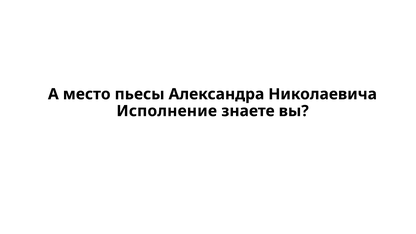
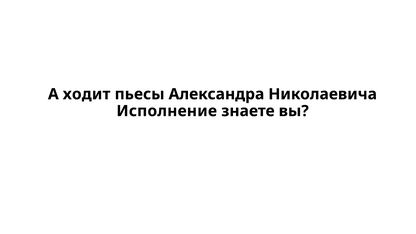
место: место -> ходит (87, 94)
